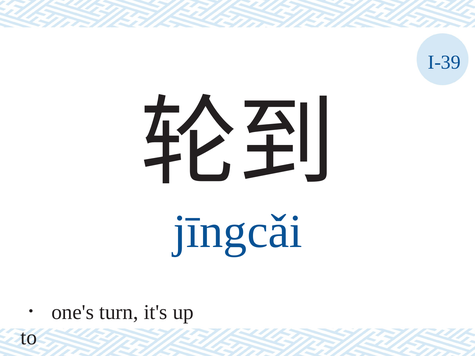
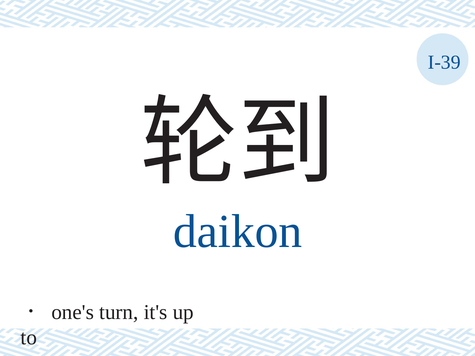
jīngcǎi: jīngcǎi -> daikon (238, 232)
